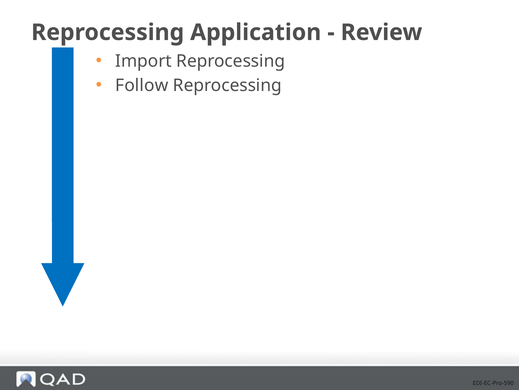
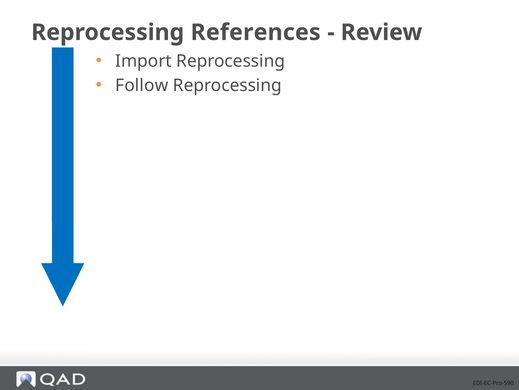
Application: Application -> References (256, 32)
